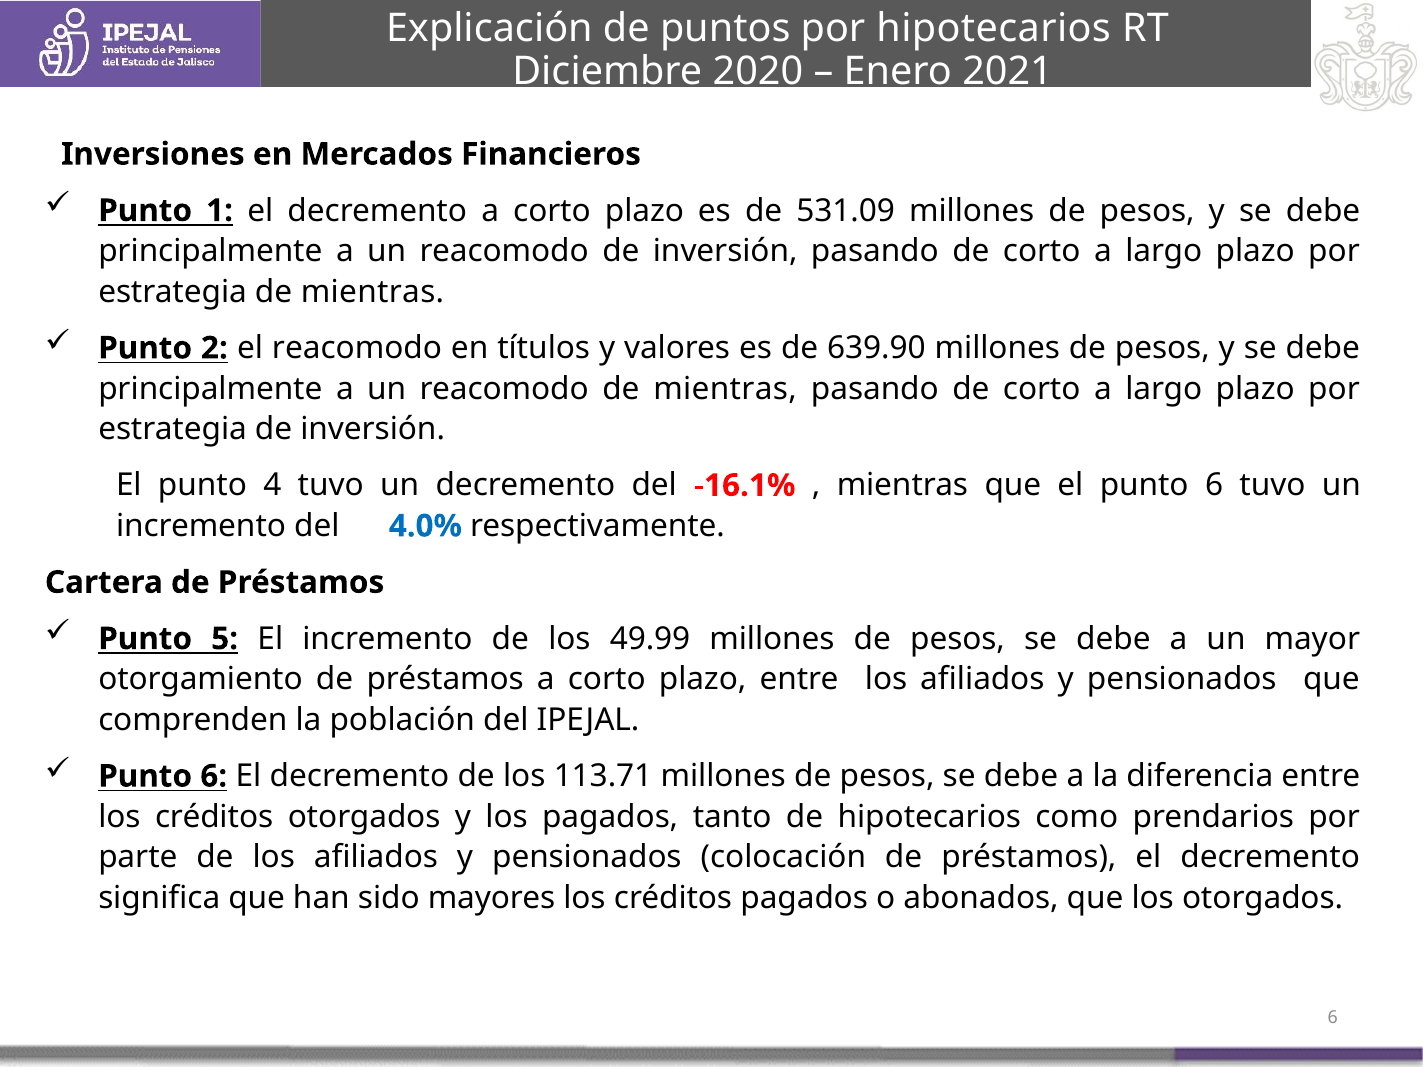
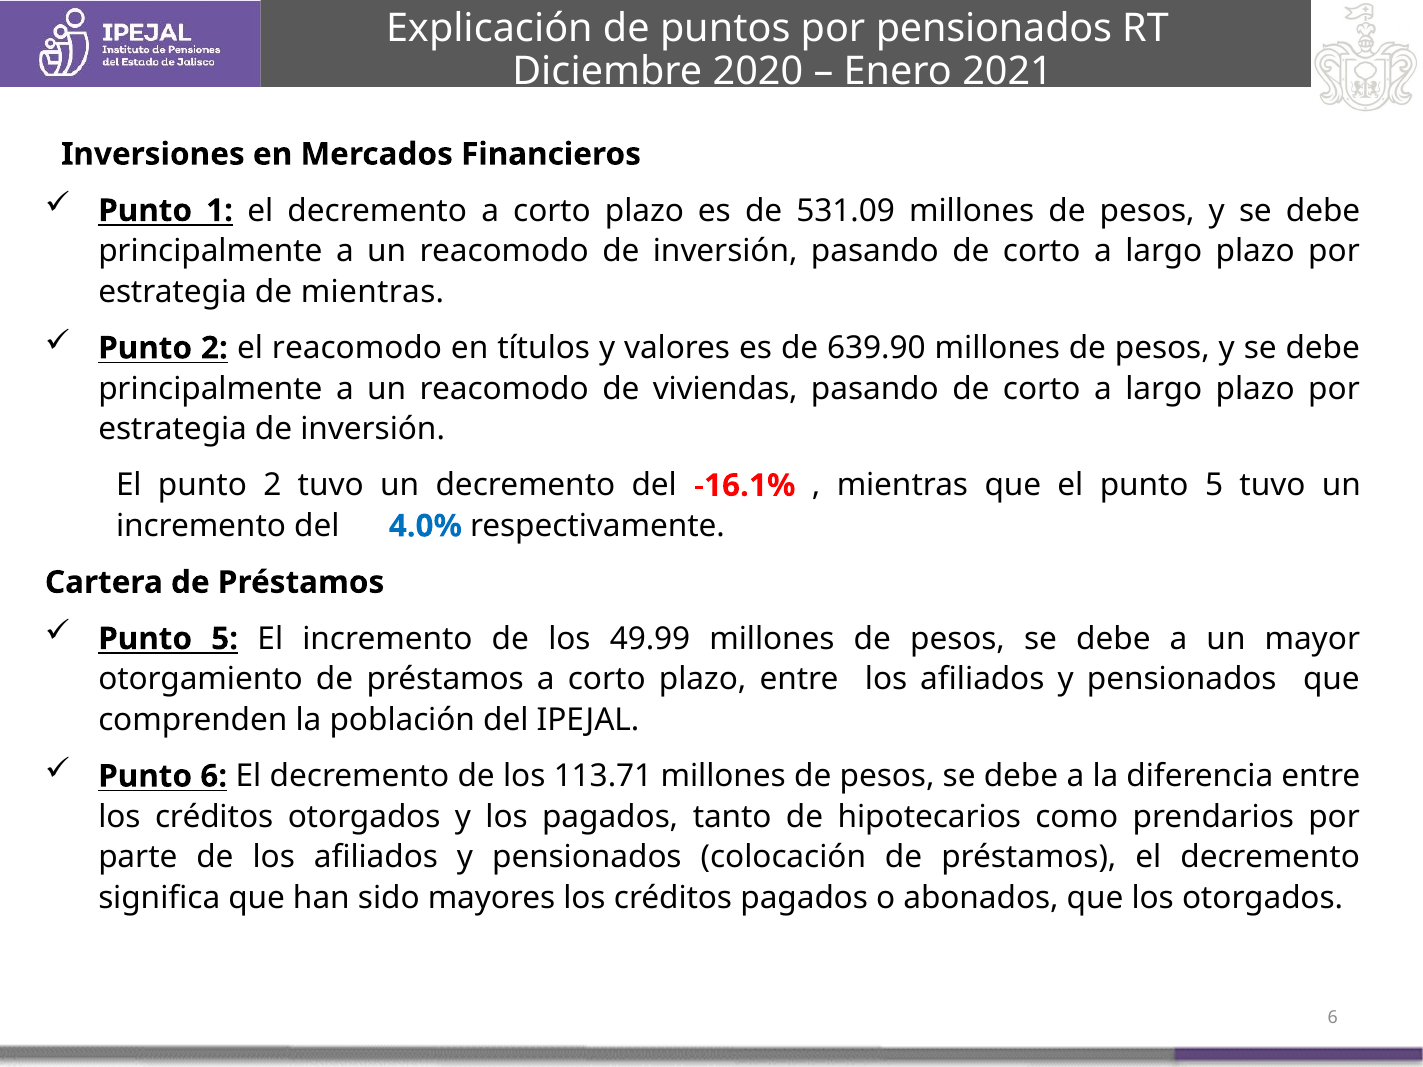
por hipotecarios: hipotecarios -> pensionados (994, 29)
reacomodo de mientras: mientras -> viviendas (725, 389)
El punto 4: 4 -> 2 (272, 486)
el punto 6: 6 -> 5 (1214, 486)
